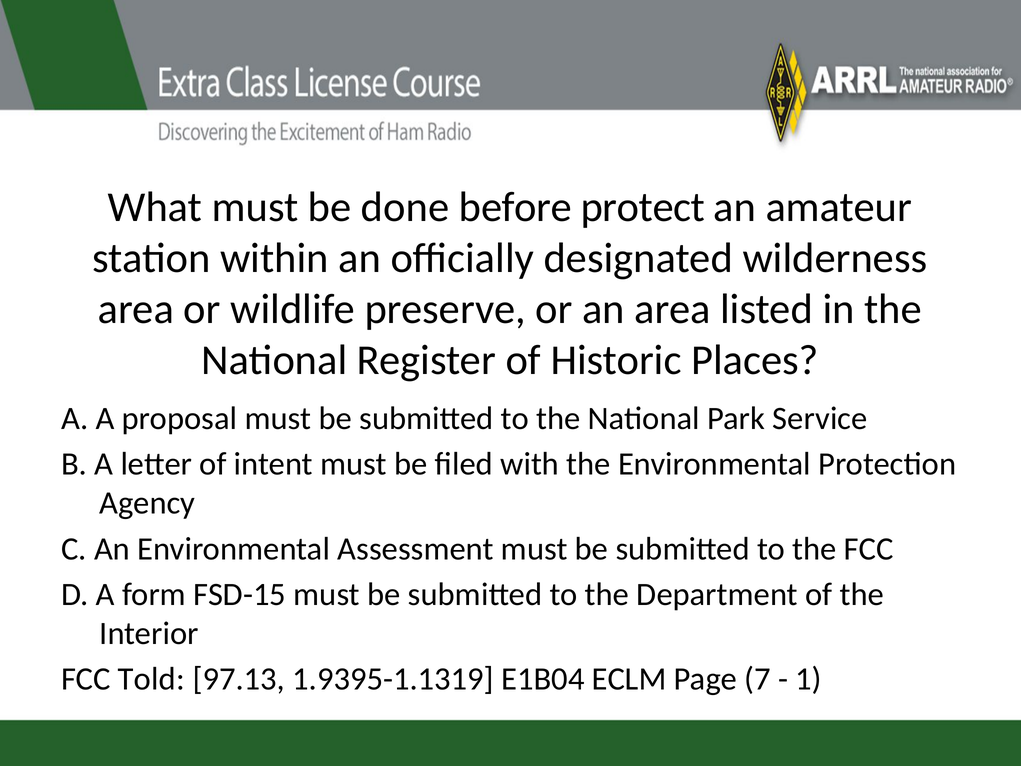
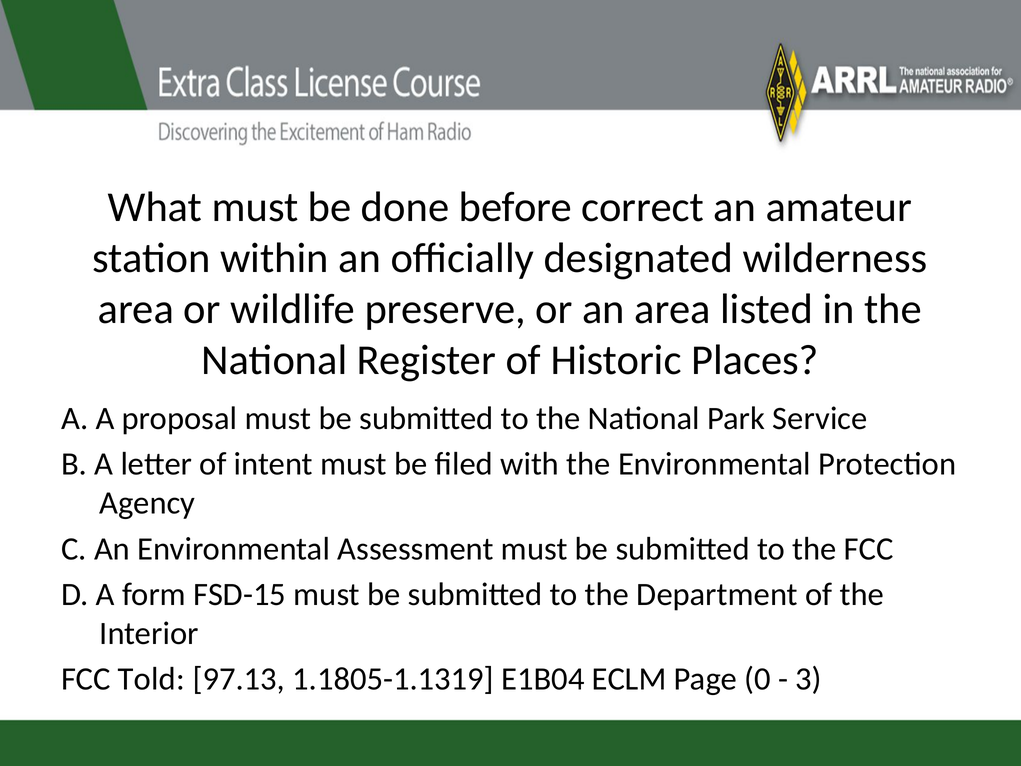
protect: protect -> correct (643, 207)
1.9395-1.1319: 1.9395-1.1319 -> 1.1805-1.1319 (393, 679)
7: 7 -> 0 (757, 679)
1: 1 -> 3 (809, 679)
